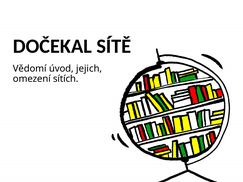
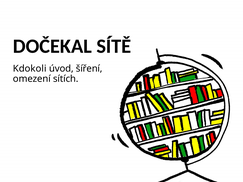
Vědomí: Vědomí -> Kdokoli (30, 69)
jejich: jejich -> šíření (89, 69)
